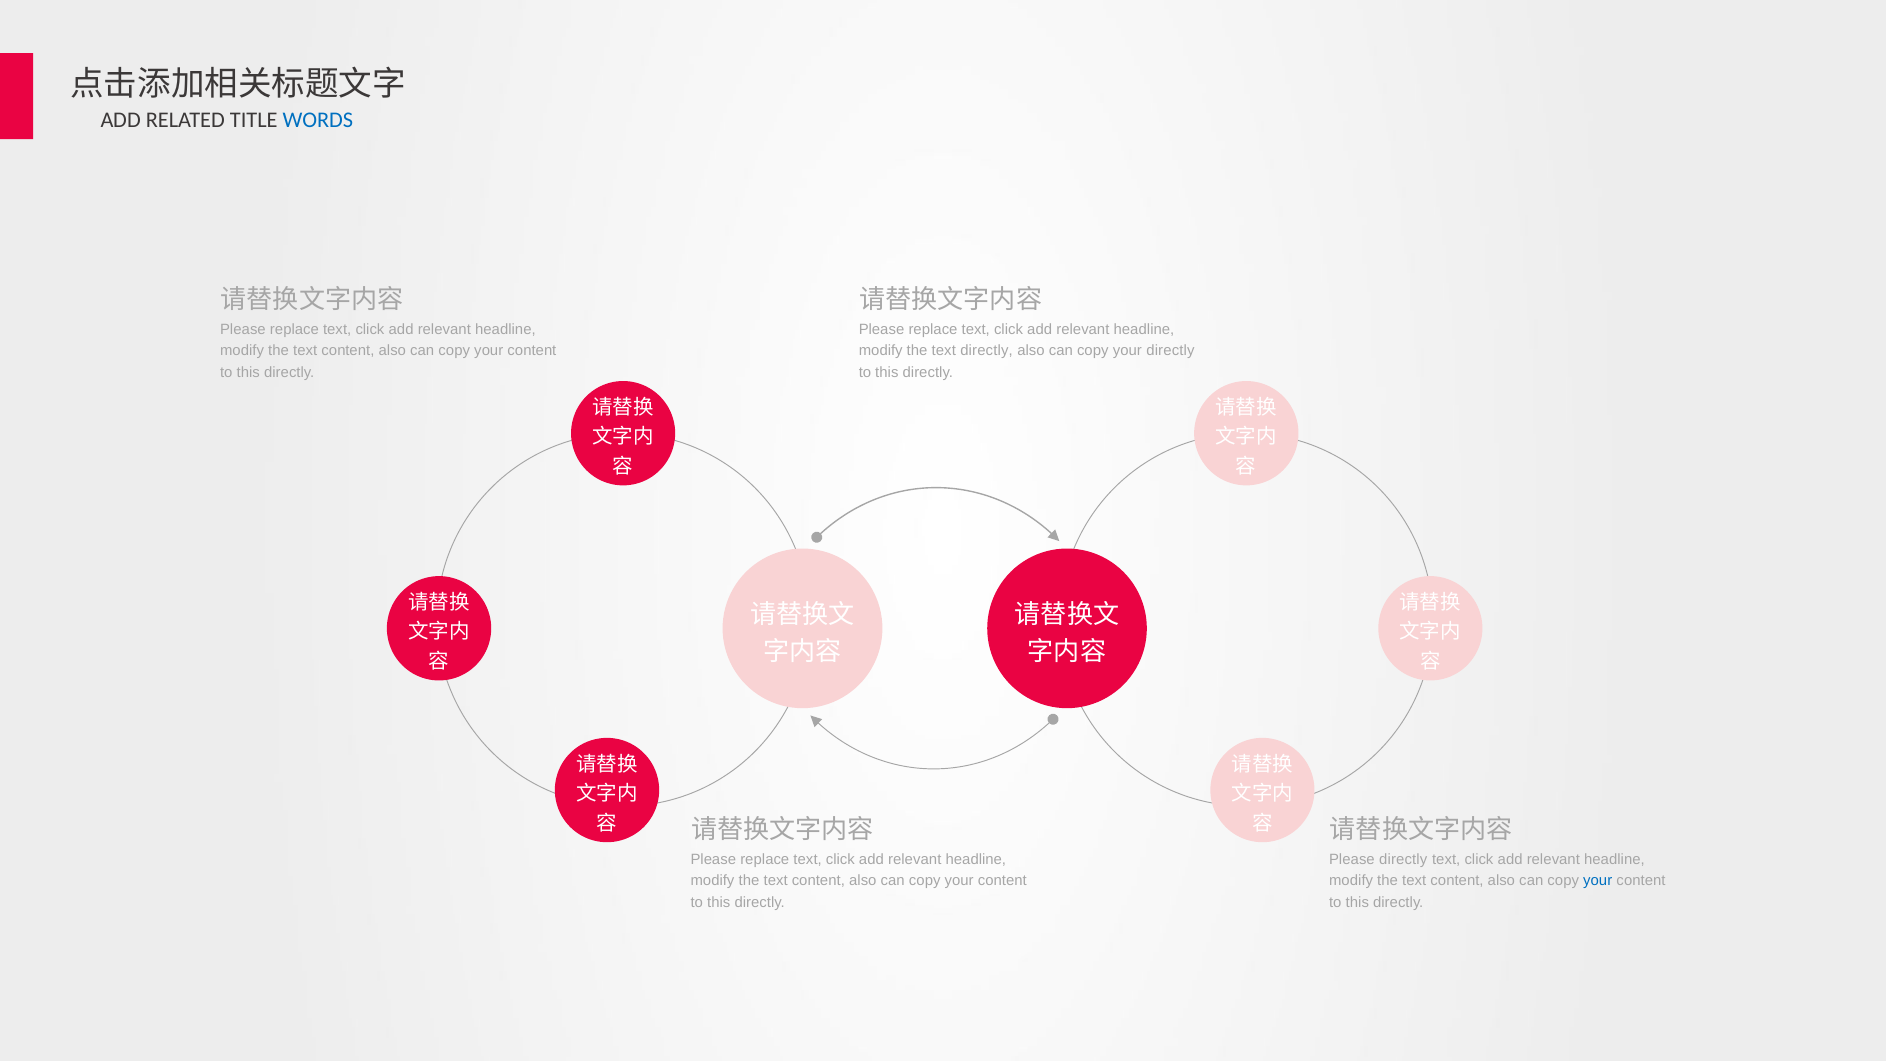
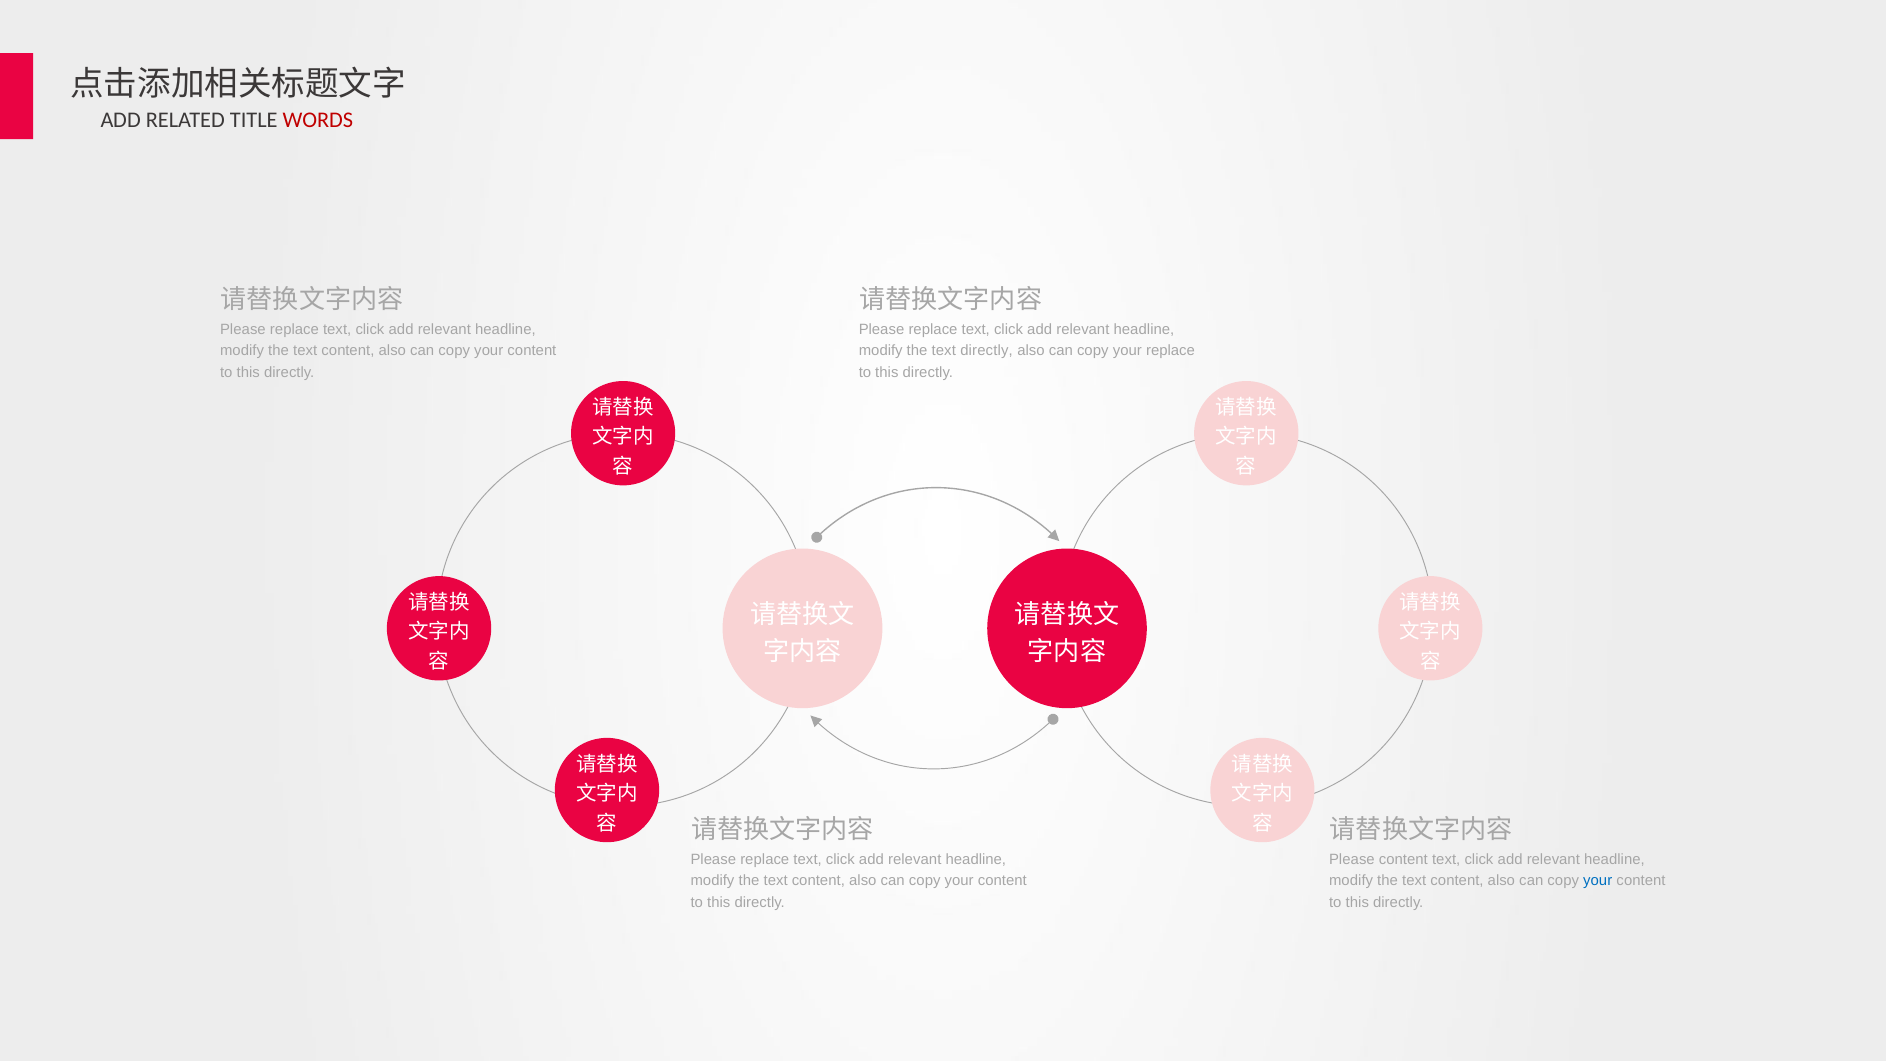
WORDS colour: blue -> red (318, 120)
your directly: directly -> replace (1171, 351)
Please directly: directly -> content (1403, 859)
